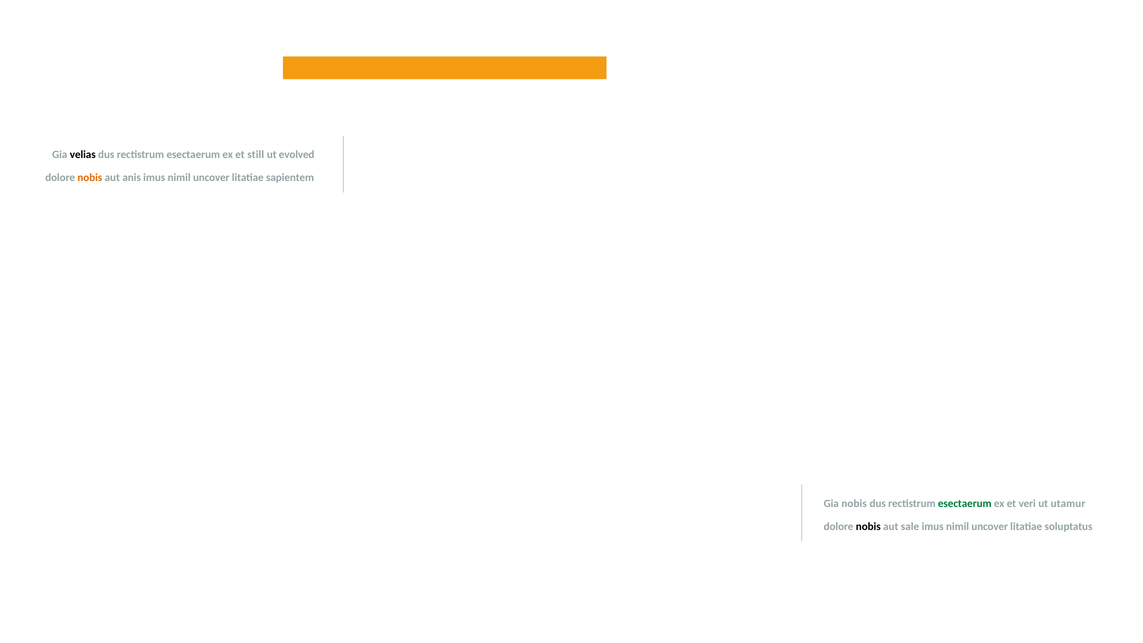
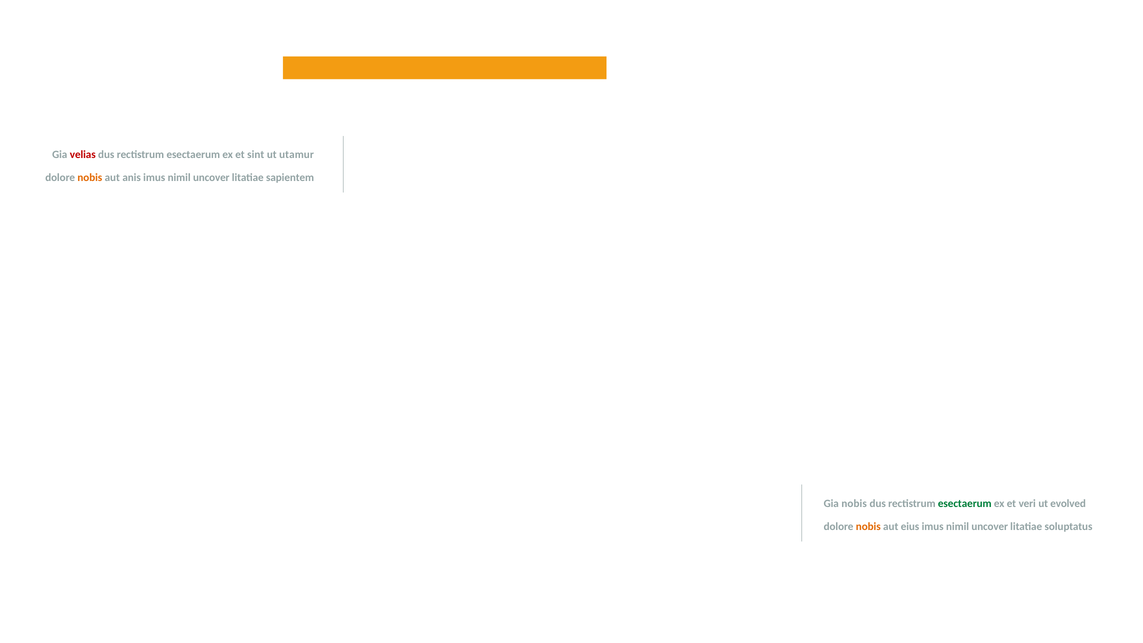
velias colour: black -> red (83, 155)
still: still -> sint (256, 155)
evolved: evolved -> utamur (297, 155)
utamur: utamur -> evolved (1068, 504)
nobis colour: black -> orange (868, 526)
sale: sale -> eius (910, 526)
